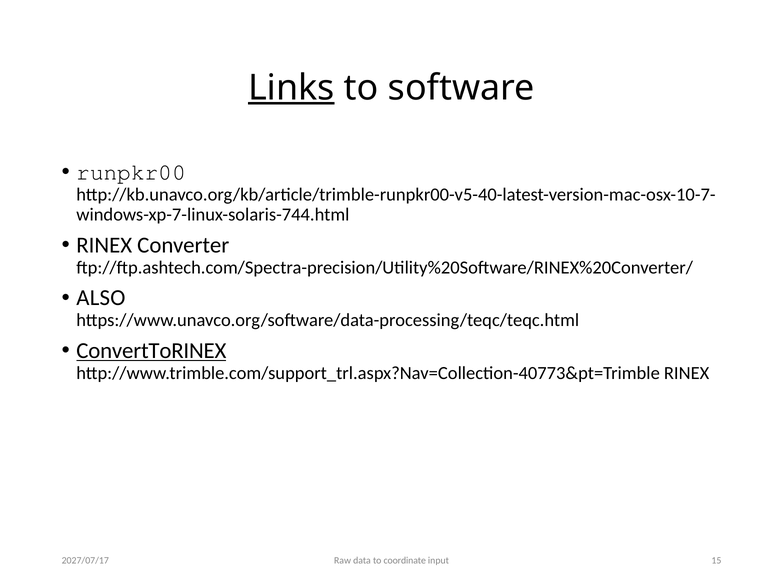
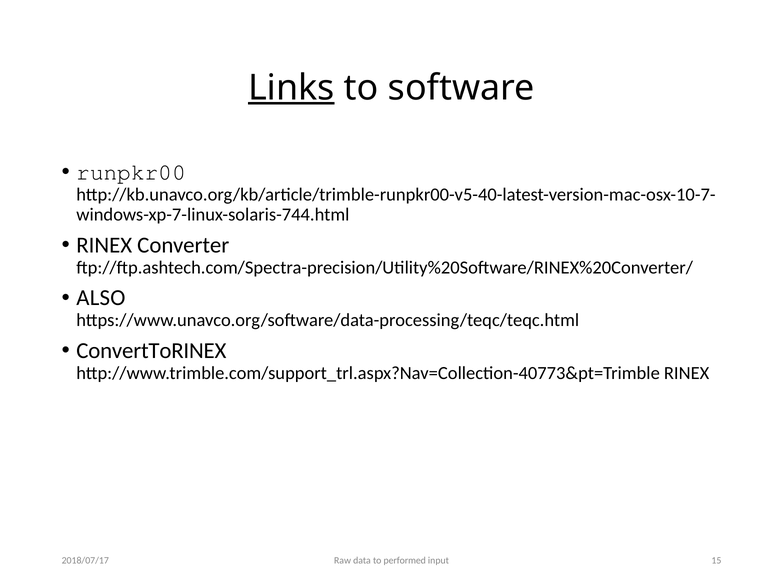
ConvertToRINEX underline: present -> none (151, 351)
coordinate: coordinate -> performed (405, 561)
2027/07/17: 2027/07/17 -> 2018/07/17 (85, 561)
